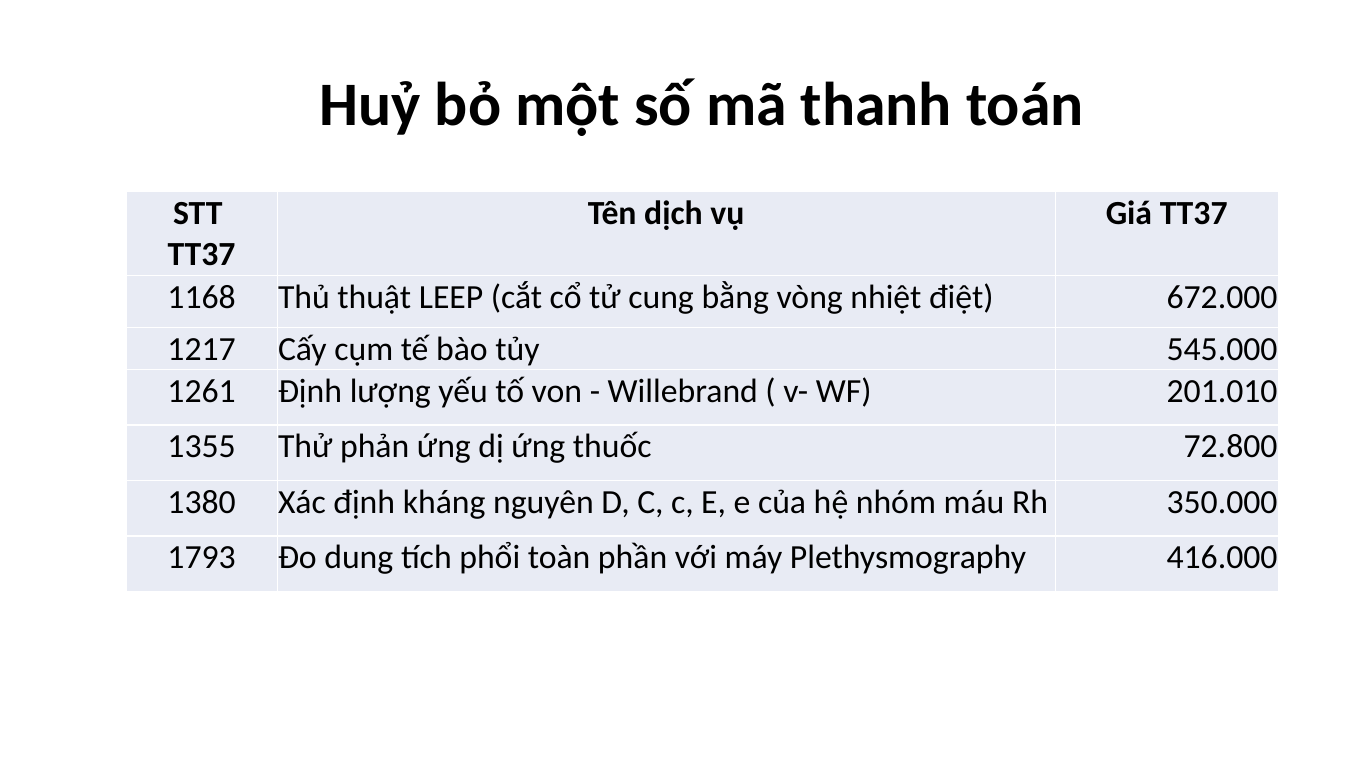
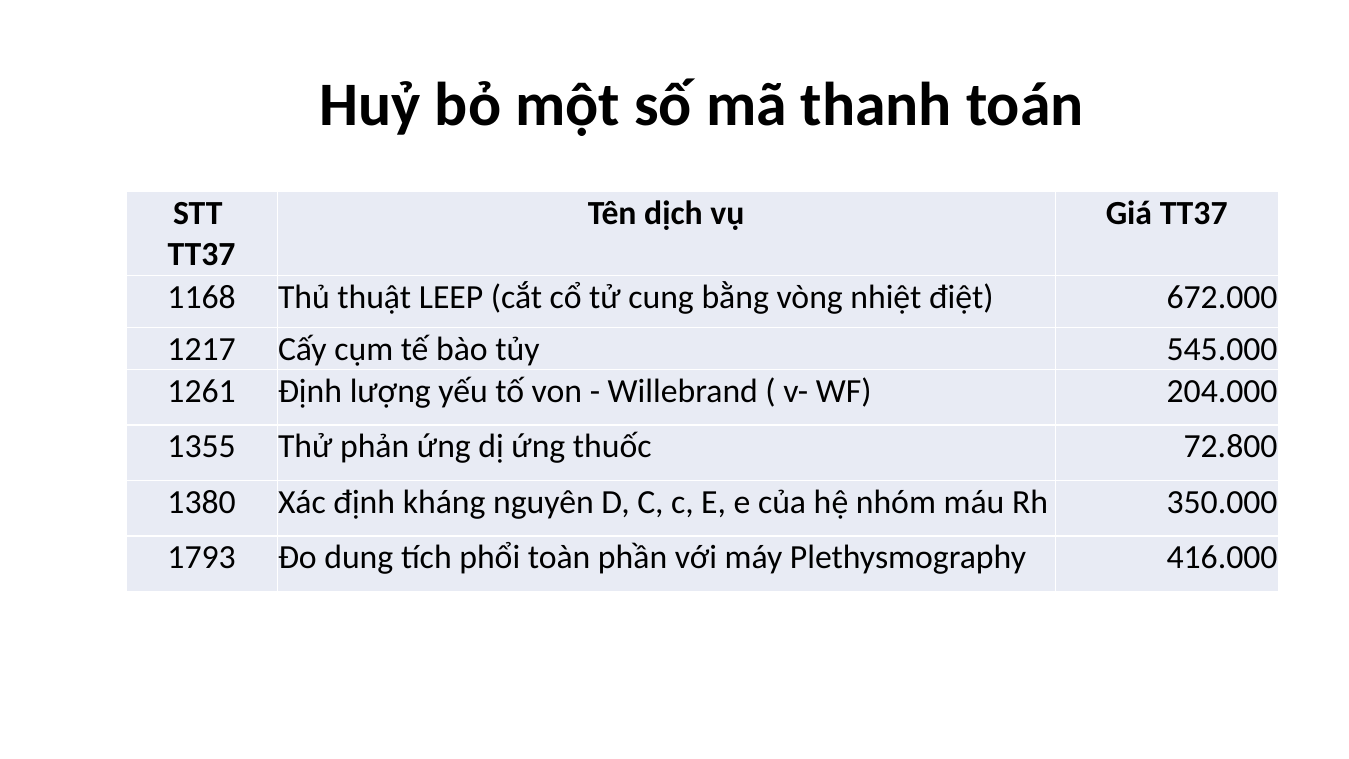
201.010: 201.010 -> 204.000 (1222, 391)
